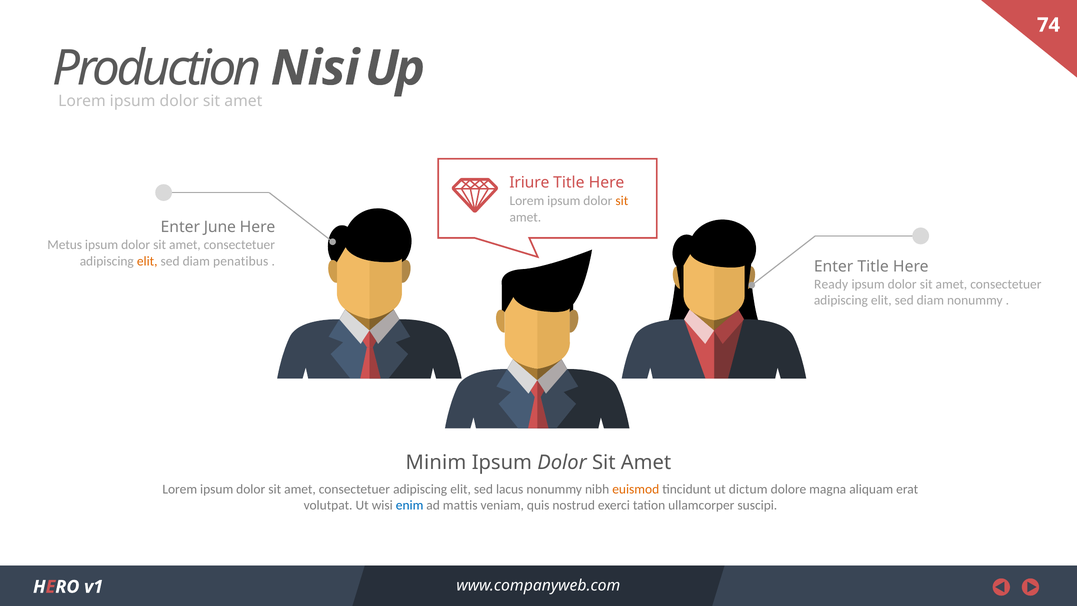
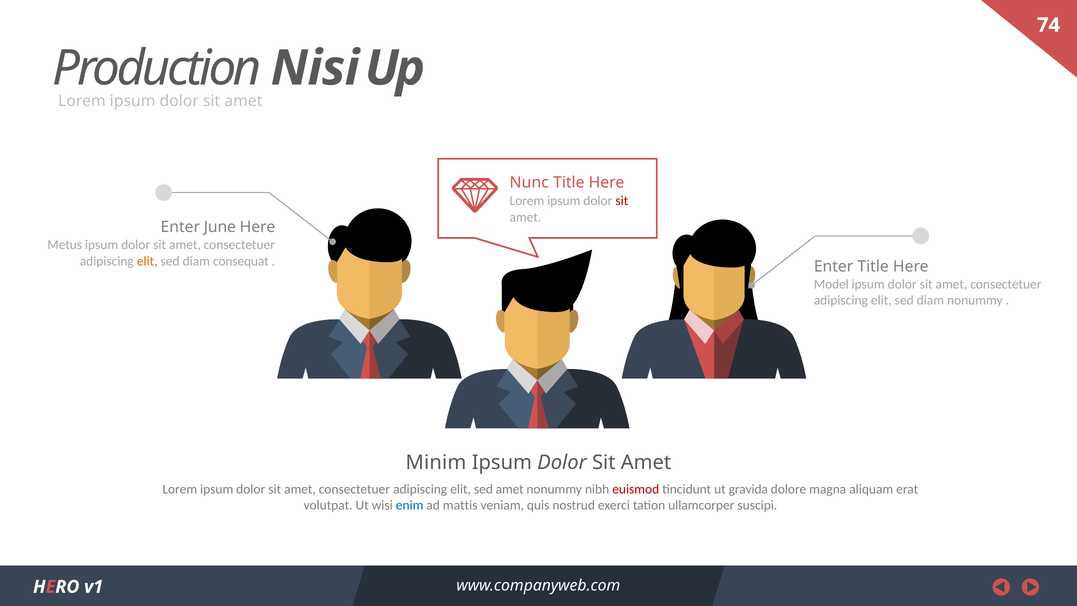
Iriure: Iriure -> Nunc (529, 182)
sit colour: orange -> red (622, 201)
penatibus: penatibus -> consequat (241, 261)
Ready: Ready -> Model (831, 284)
sed lacus: lacus -> amet (510, 489)
euismod colour: orange -> red (636, 489)
dictum: dictum -> gravida (748, 489)
